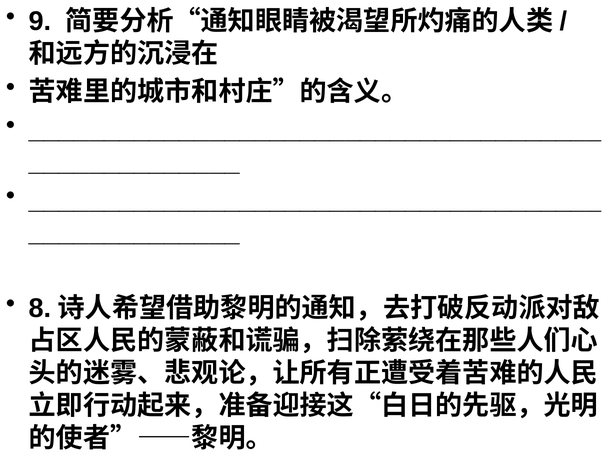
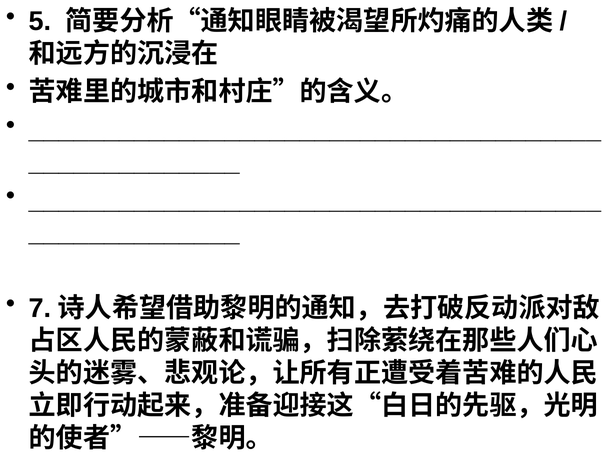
9: 9 -> 5 (40, 21)
8: 8 -> 7 (40, 308)
